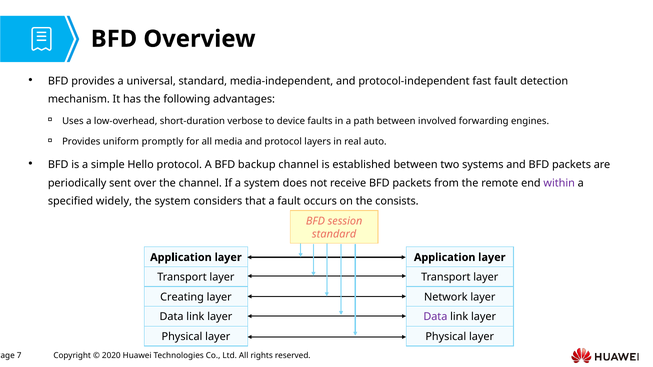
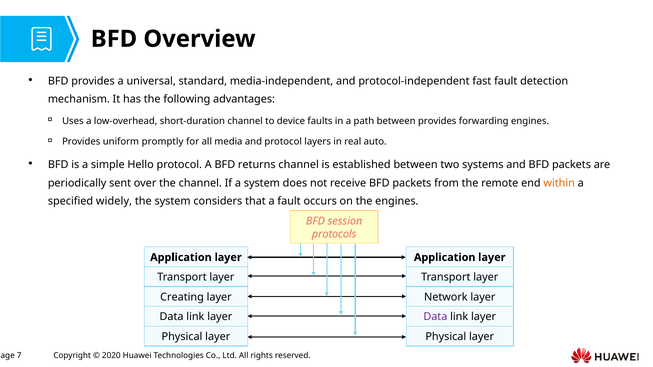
short-duration verbose: verbose -> channel (245, 121)
between involved: involved -> provides (437, 121)
backup: backup -> returns (257, 165)
within colour: purple -> orange (559, 183)
the consists: consists -> engines (397, 201)
standard: standard -> protocols (334, 234)
